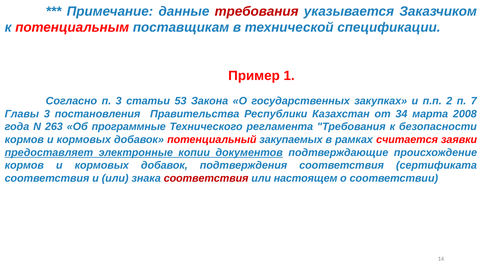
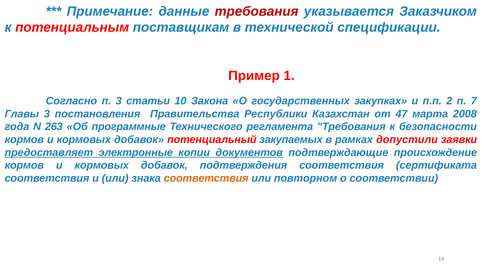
53: 53 -> 10 (181, 101)
34: 34 -> 47 (401, 114)
считается: считается -> допустили (407, 140)
соответствия colour: red -> orange (206, 178)
настоящем: настоящем -> повторном (306, 178)
